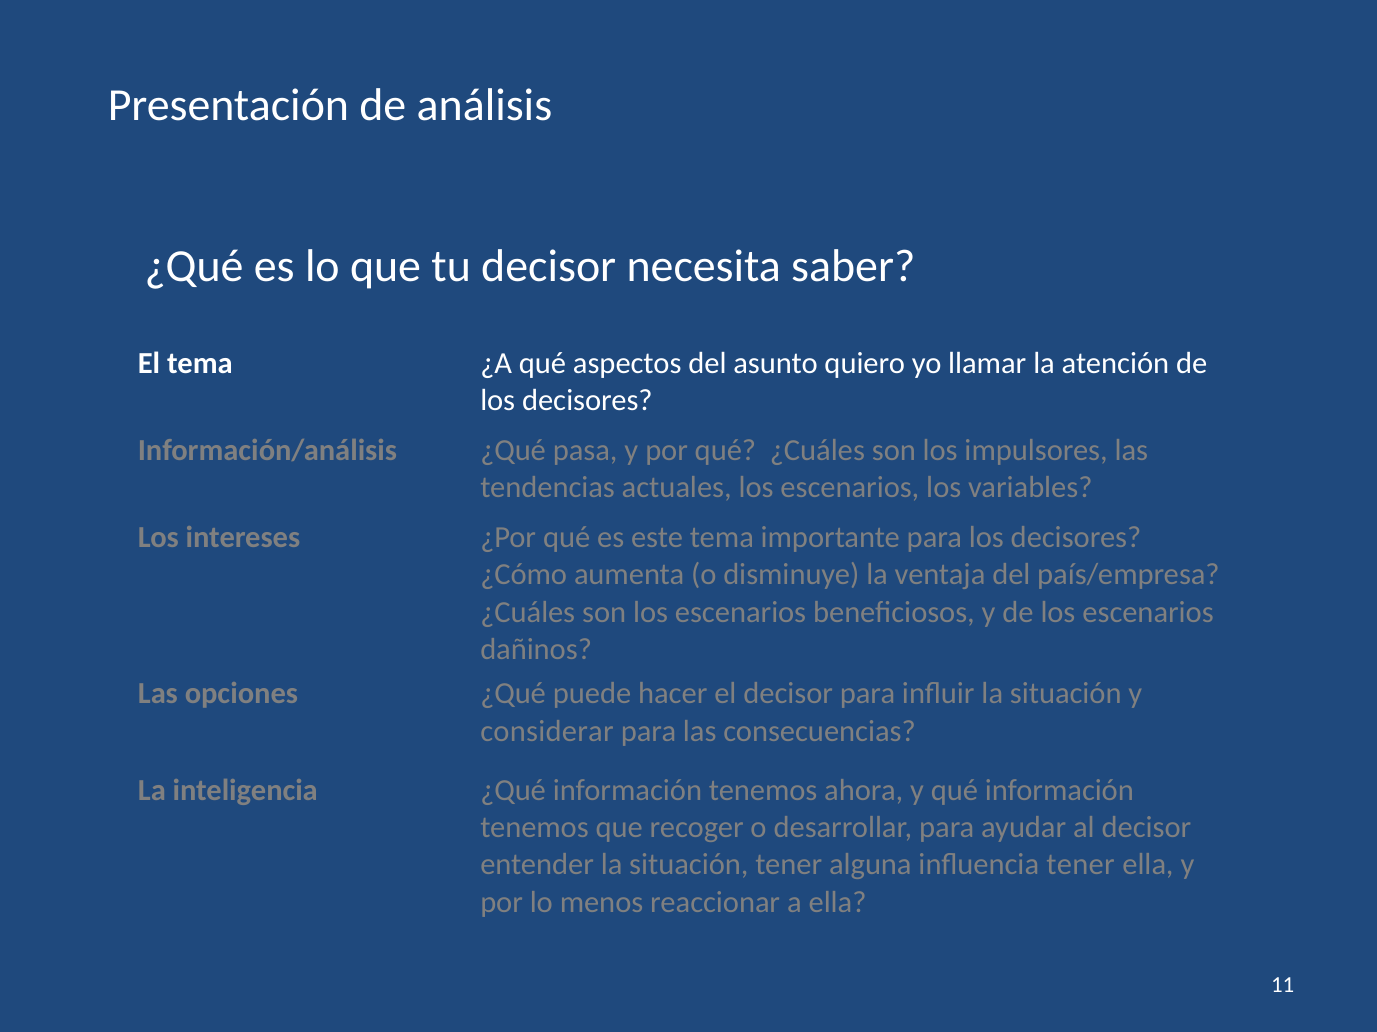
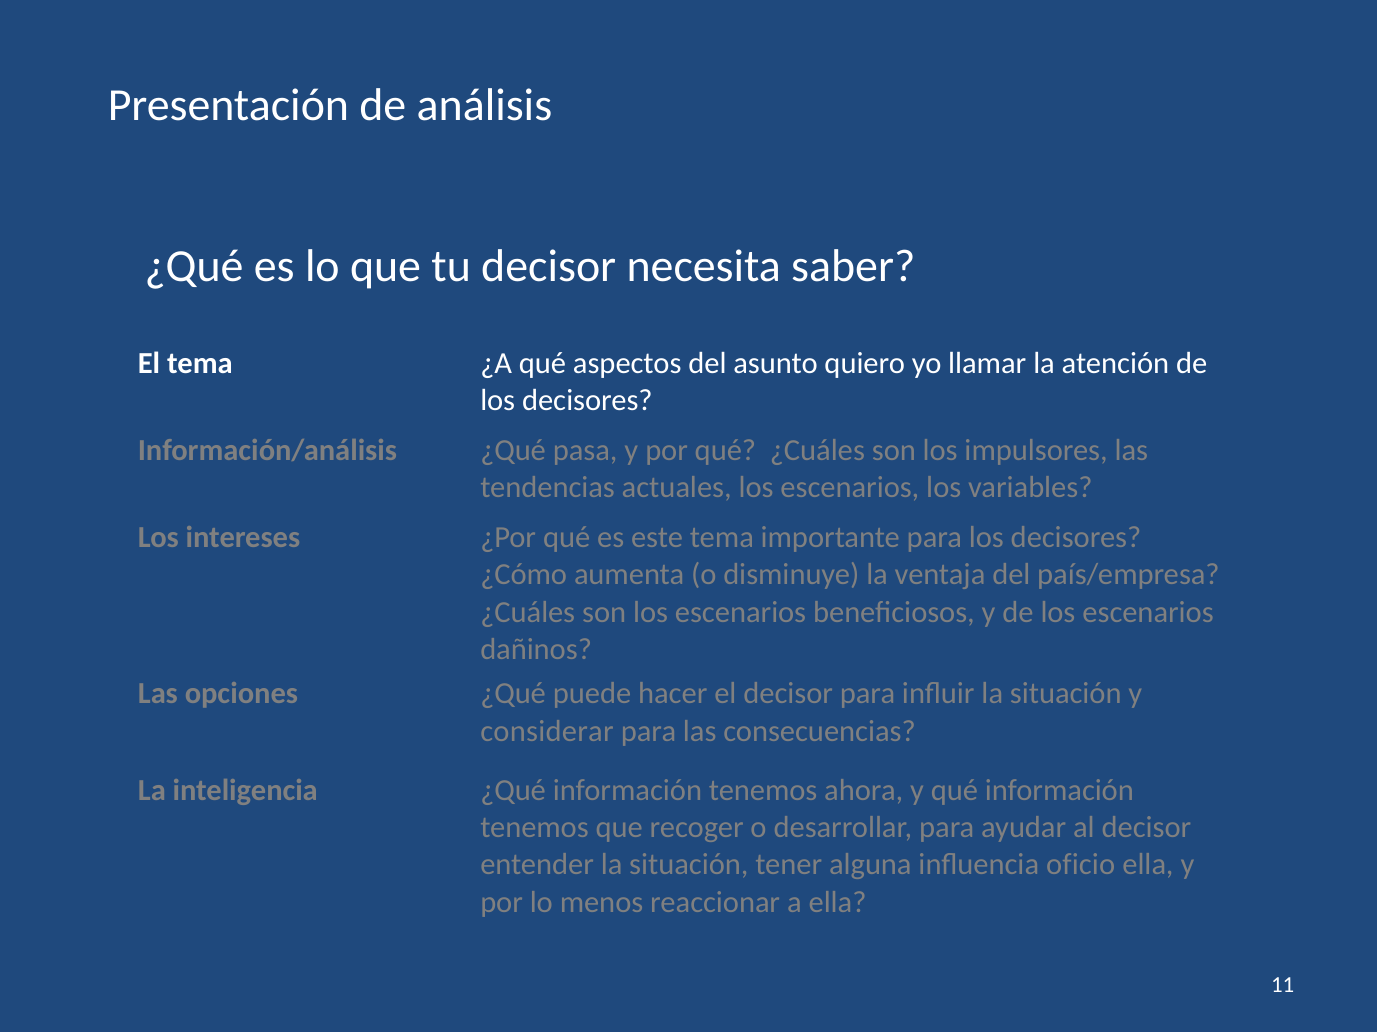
influencia tener: tener -> oficio (1081, 865)
